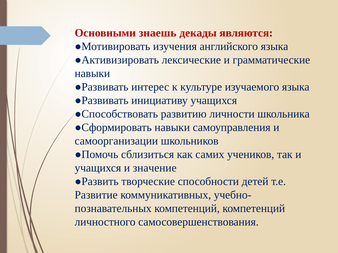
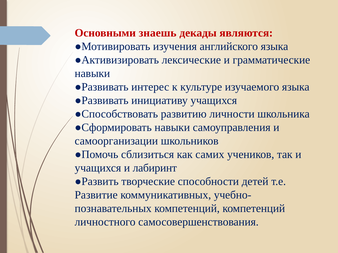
значение: значение -> лабиринт (155, 168)
